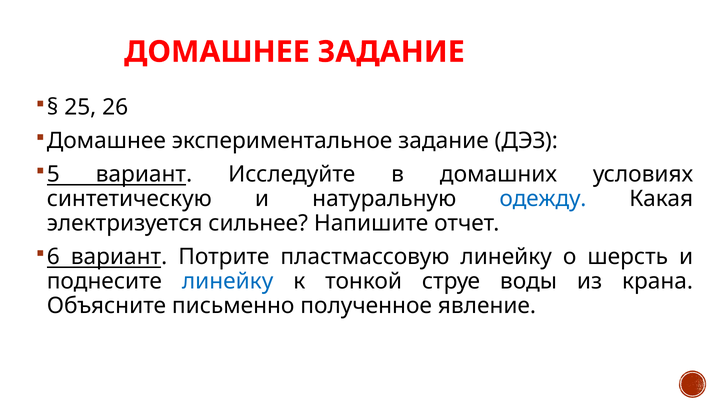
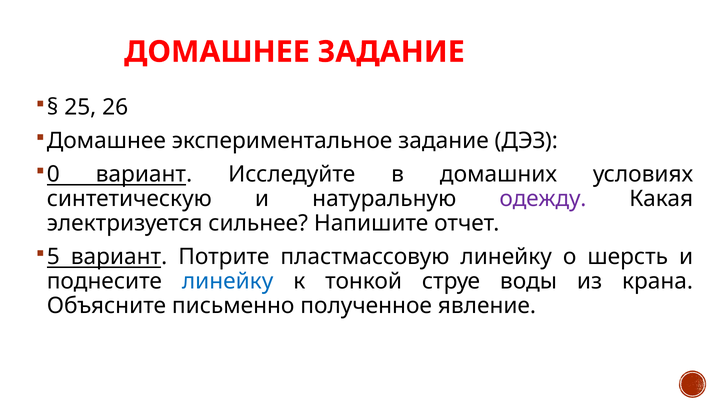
5: 5 -> 0 (53, 175)
одежду colour: blue -> purple (543, 199)
6: 6 -> 5 (53, 257)
